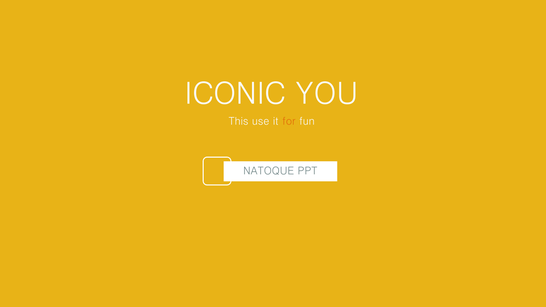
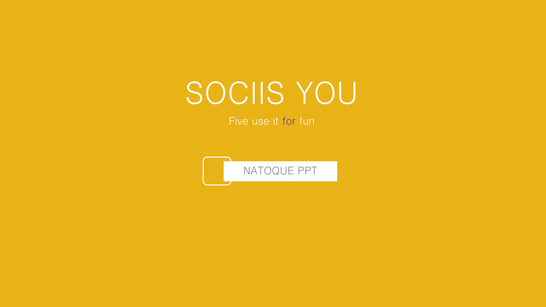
ICONIC: ICONIC -> SOCIIS (235, 94)
This: This -> Five (238, 121)
for colour: orange -> purple (289, 121)
